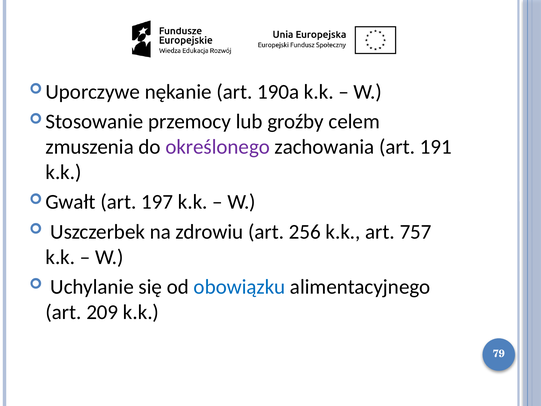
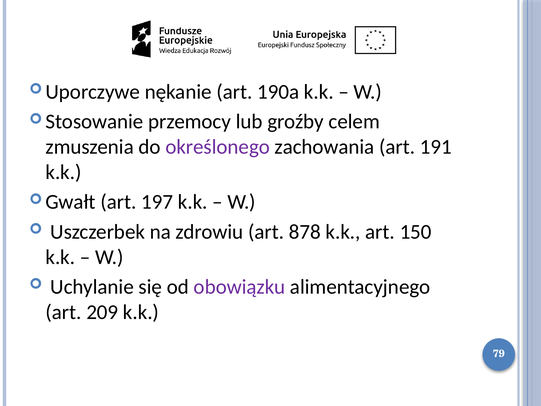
256: 256 -> 878 (305, 232)
757: 757 -> 150 (416, 232)
obowiązku colour: blue -> purple (239, 287)
